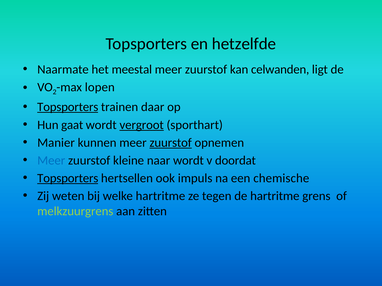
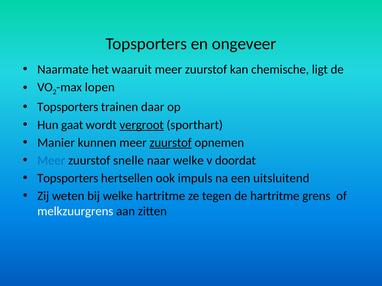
hetzelfde: hetzelfde -> ongeveer (244, 44)
meestal: meestal -> waaruit (132, 69)
celwanden: celwanden -> chemische (280, 69)
Topsporters underline: present -> none (68, 107)
kleine: kleine -> snelle (128, 161)
naar wordt: wordt -> welke (188, 161)
Topsporters underline: present -> none (68, 178)
chemische: chemische -> uitsluitend (281, 178)
melkzuurgrens colour: light green -> white (75, 212)
